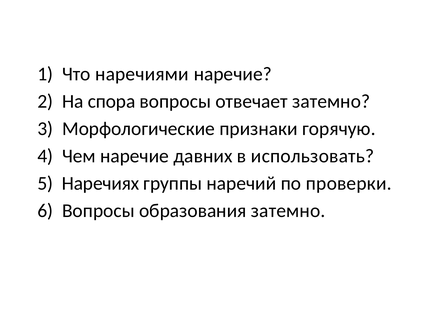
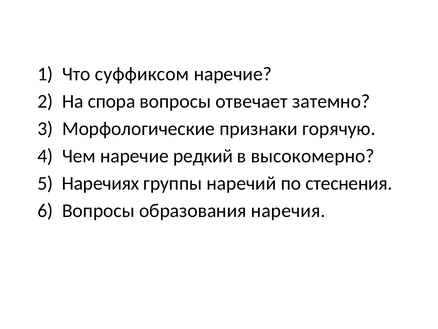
наречиями: наречиями -> суффиксом (142, 74)
давних: давних -> редкий (203, 156)
использовать: использовать -> высокомерно (313, 156)
проверки: проверки -> стеснения (349, 183)
образования затемно: затемно -> наречия (288, 210)
